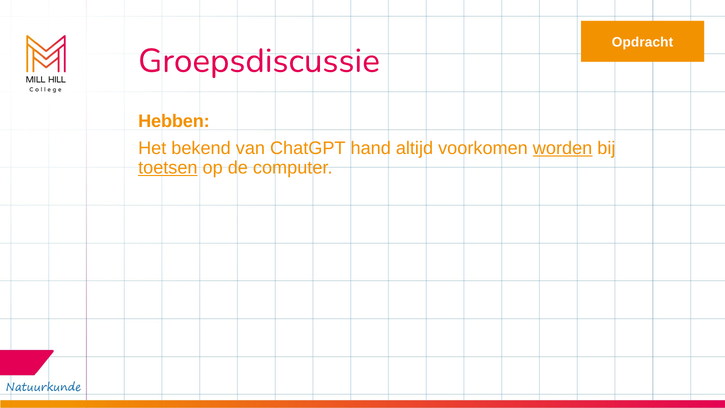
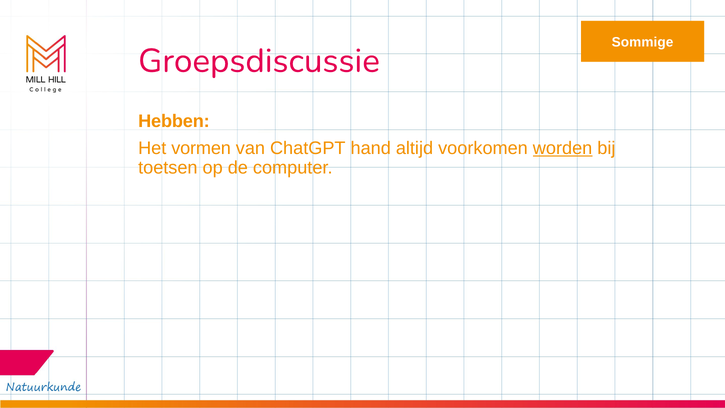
Opdracht: Opdracht -> Sommige (643, 42)
bekend: bekend -> vormen (201, 148)
toetsen underline: present -> none (168, 168)
